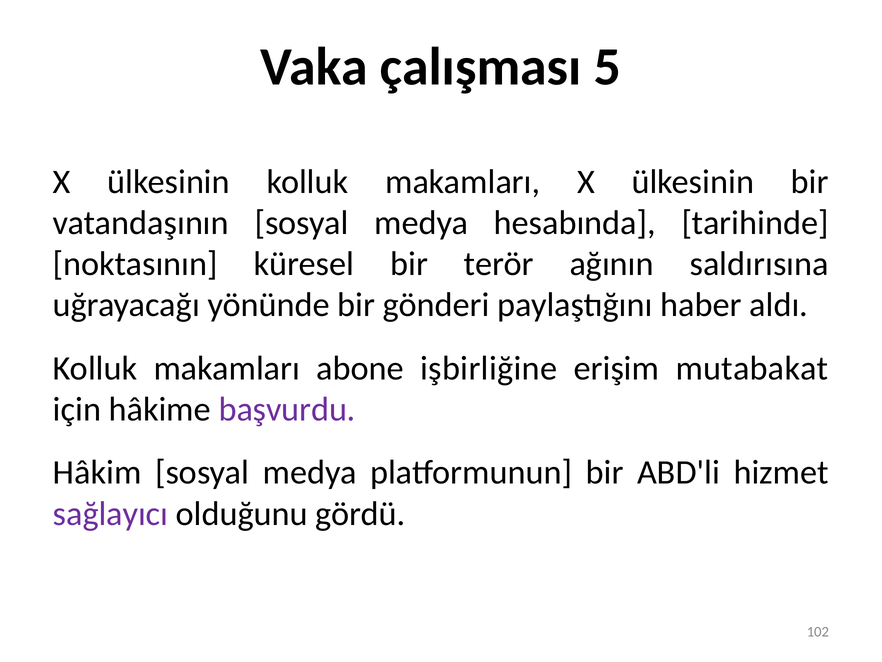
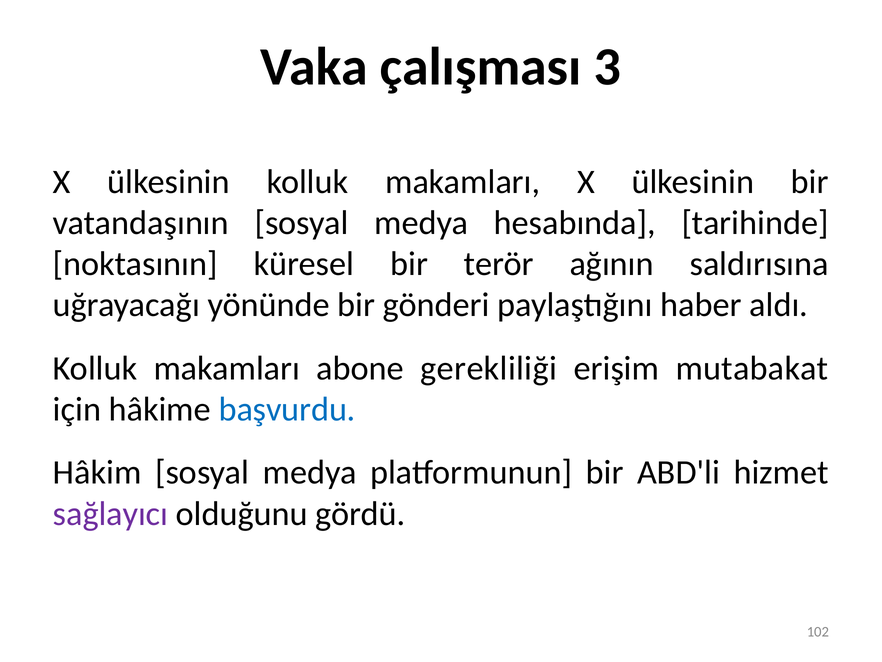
5: 5 -> 3 (608, 67)
işbirliğine: işbirliğine -> gerekliliği (489, 368)
başvurdu colour: purple -> blue (287, 409)
